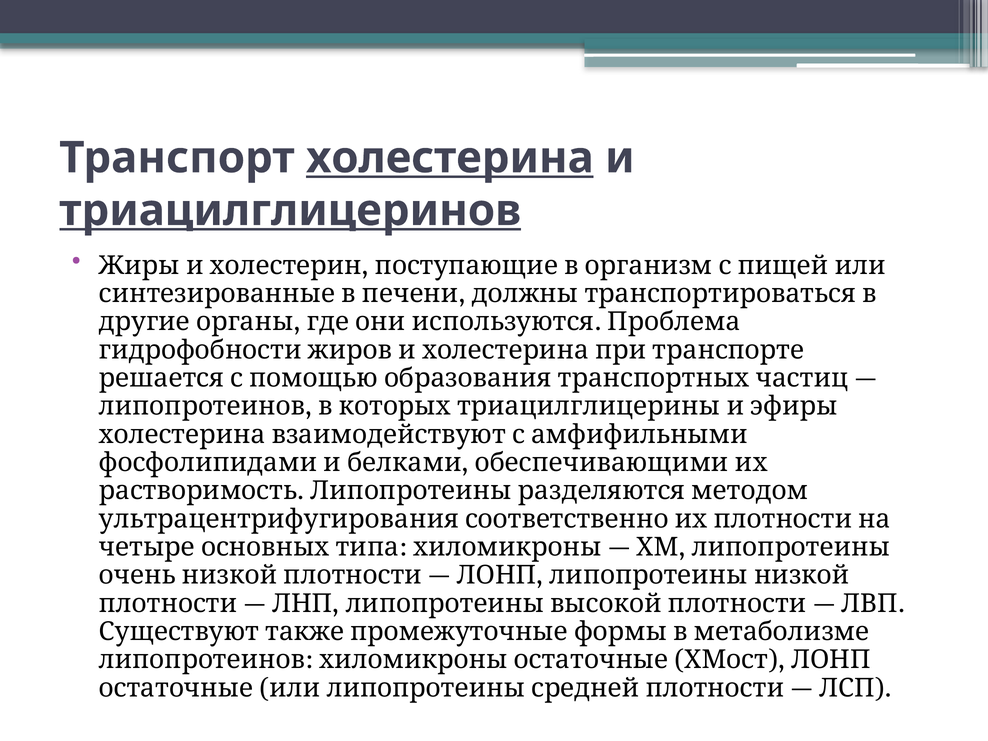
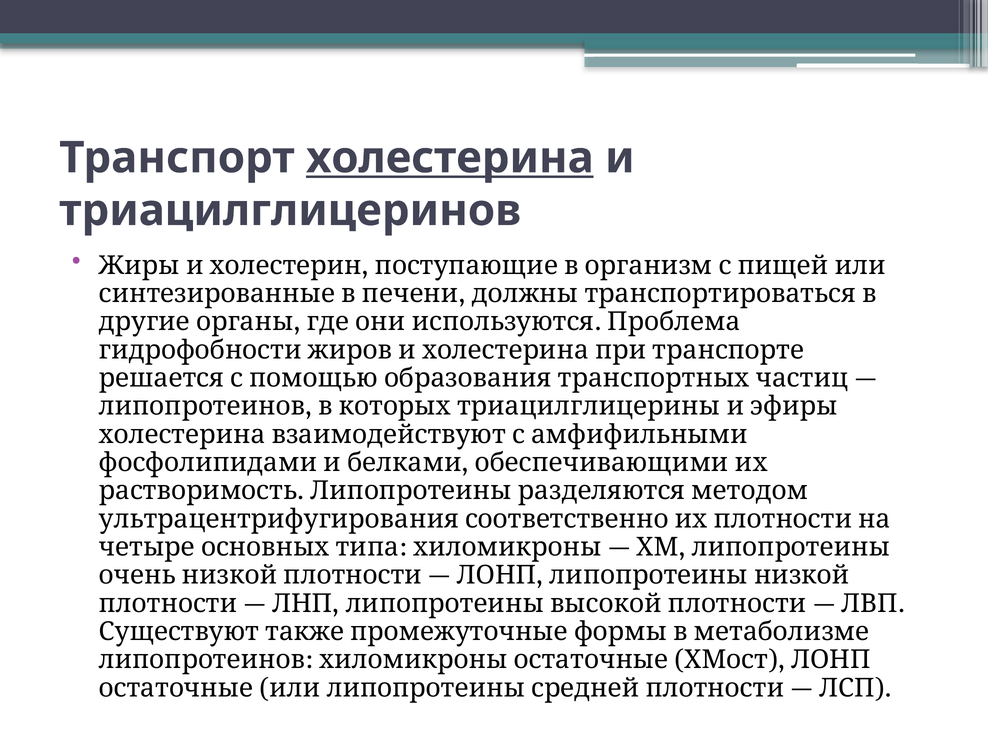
триацилглицеринов underline: present -> none (290, 211)
